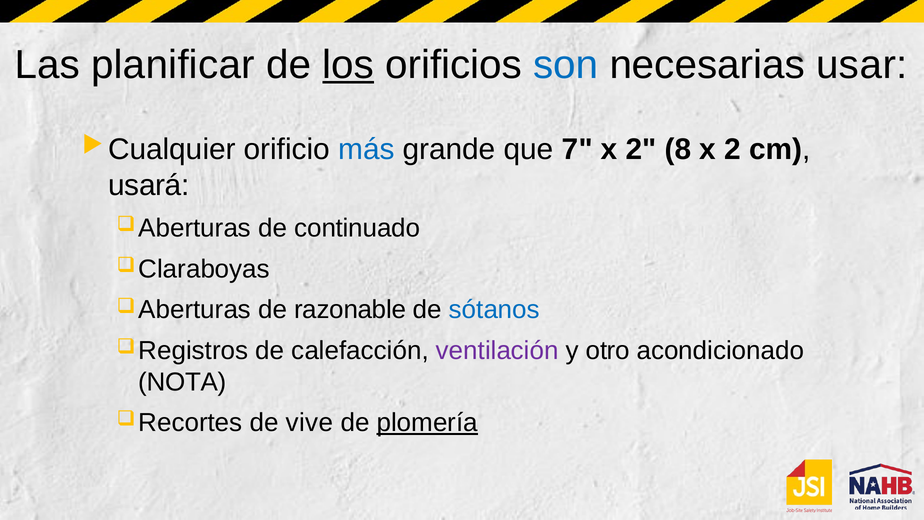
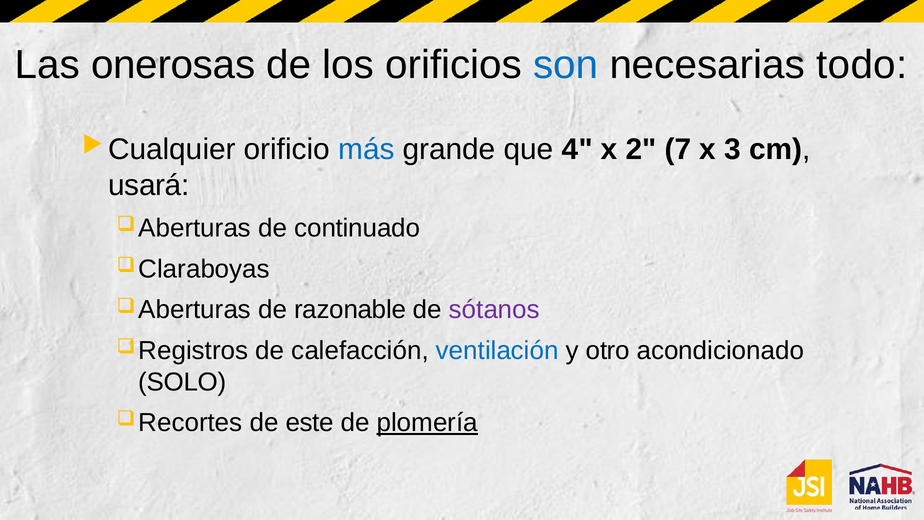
planificar: planificar -> onerosas (173, 65)
los underline: present -> none (348, 65)
usar: usar -> todo (862, 65)
7: 7 -> 4 (577, 149)
8: 8 -> 7 (678, 149)
2: 2 -> 3 (733, 149)
sótanos colour: blue -> purple (494, 310)
ventilación colour: purple -> blue (497, 351)
NOTA: NOTA -> SOLO (182, 382)
vive: vive -> este (310, 423)
